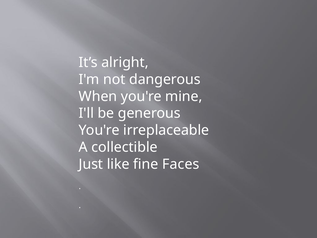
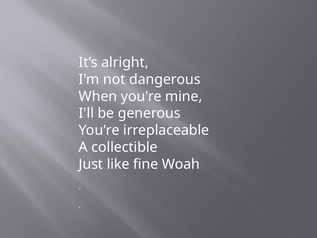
Faces: Faces -> Woah (181, 164)
